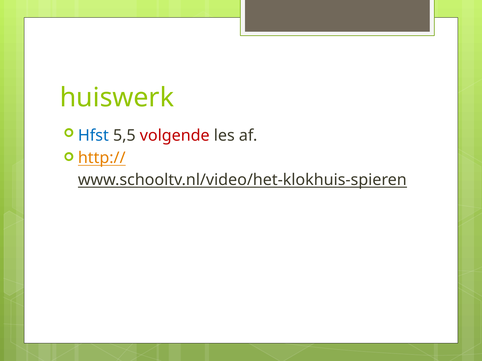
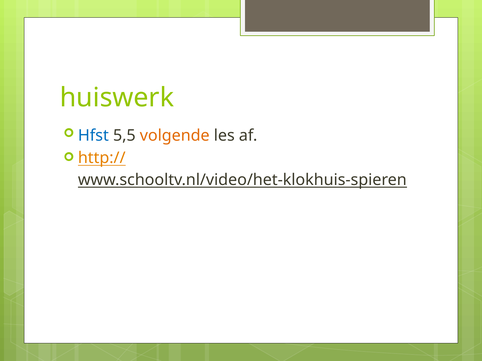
volgende colour: red -> orange (175, 136)
